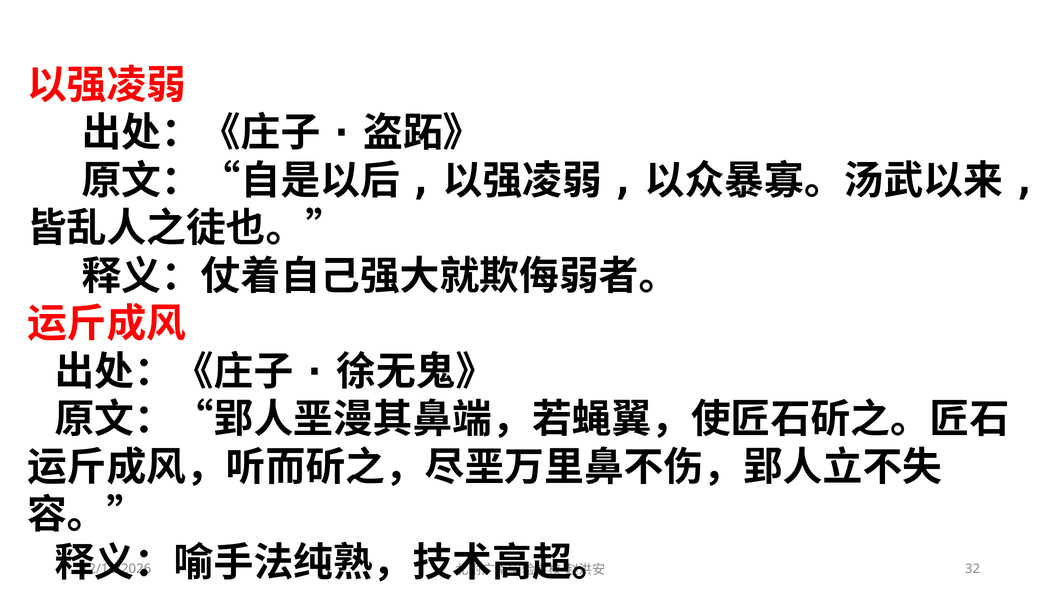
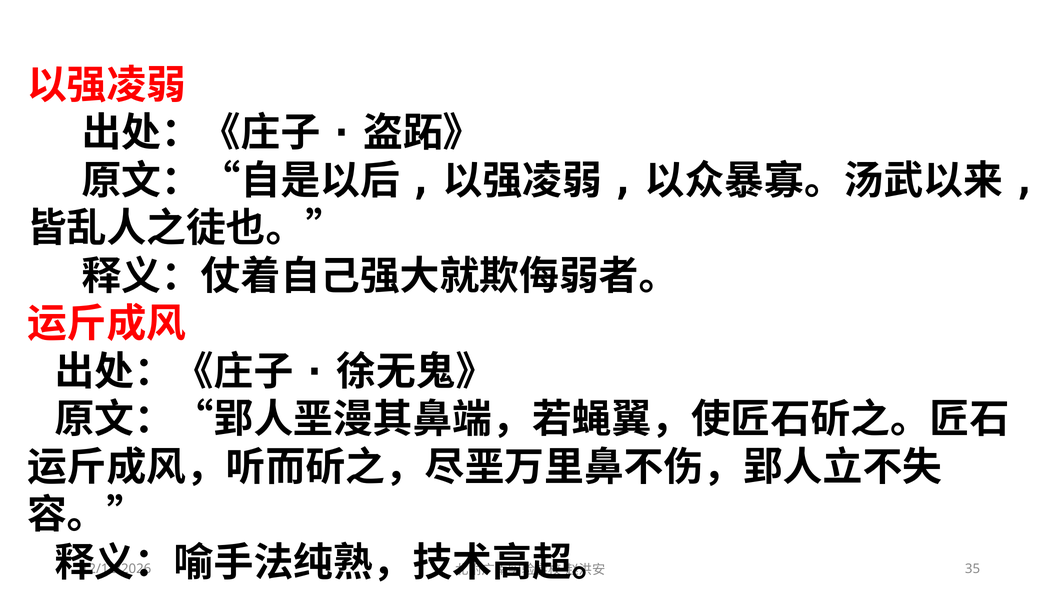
32: 32 -> 35 (973, 569)
